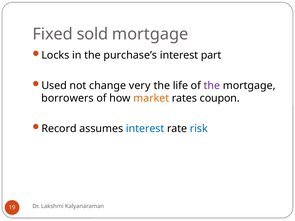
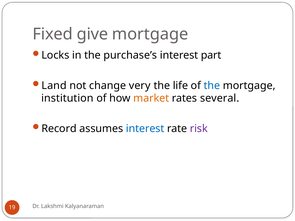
sold: sold -> give (92, 34)
Used: Used -> Land (54, 86)
the colour: purple -> blue (212, 86)
borrowers: borrowers -> institution (67, 98)
coupon: coupon -> several (220, 98)
risk colour: blue -> purple (199, 129)
